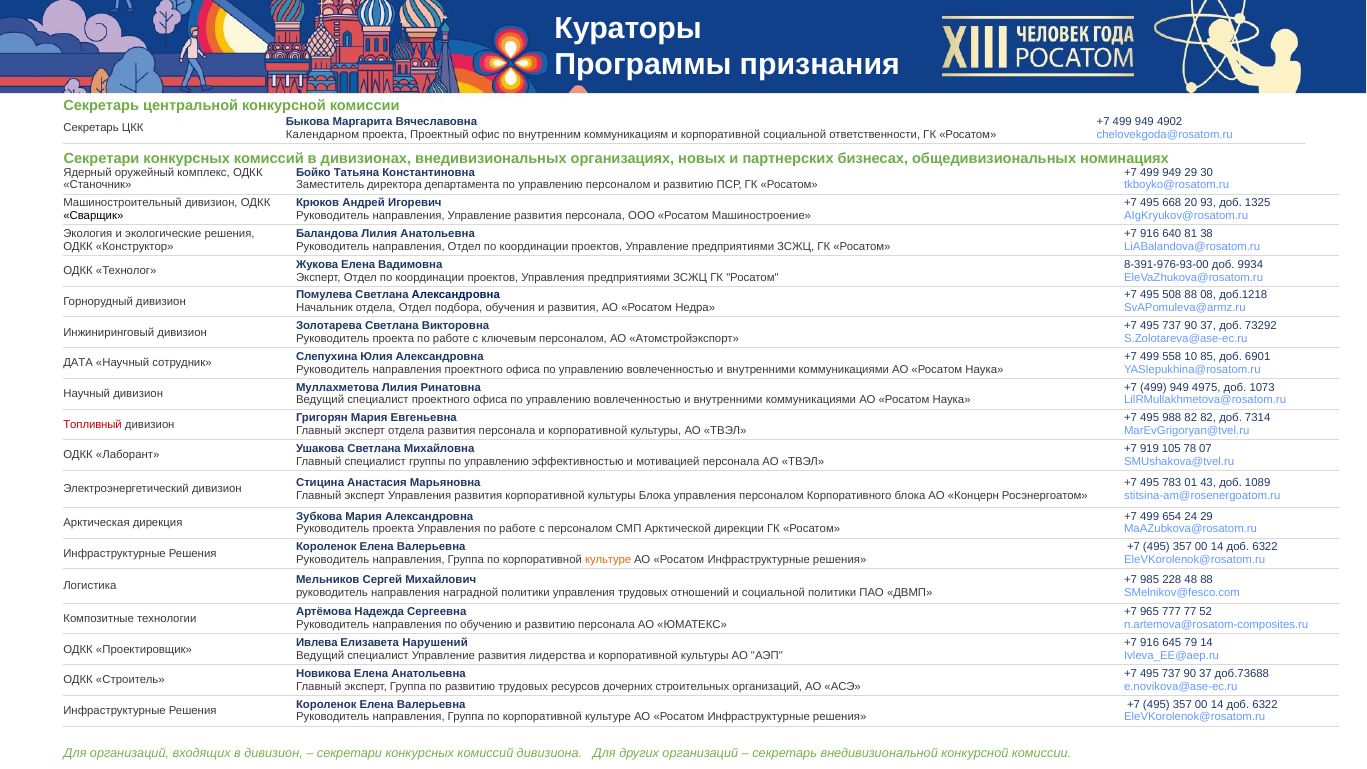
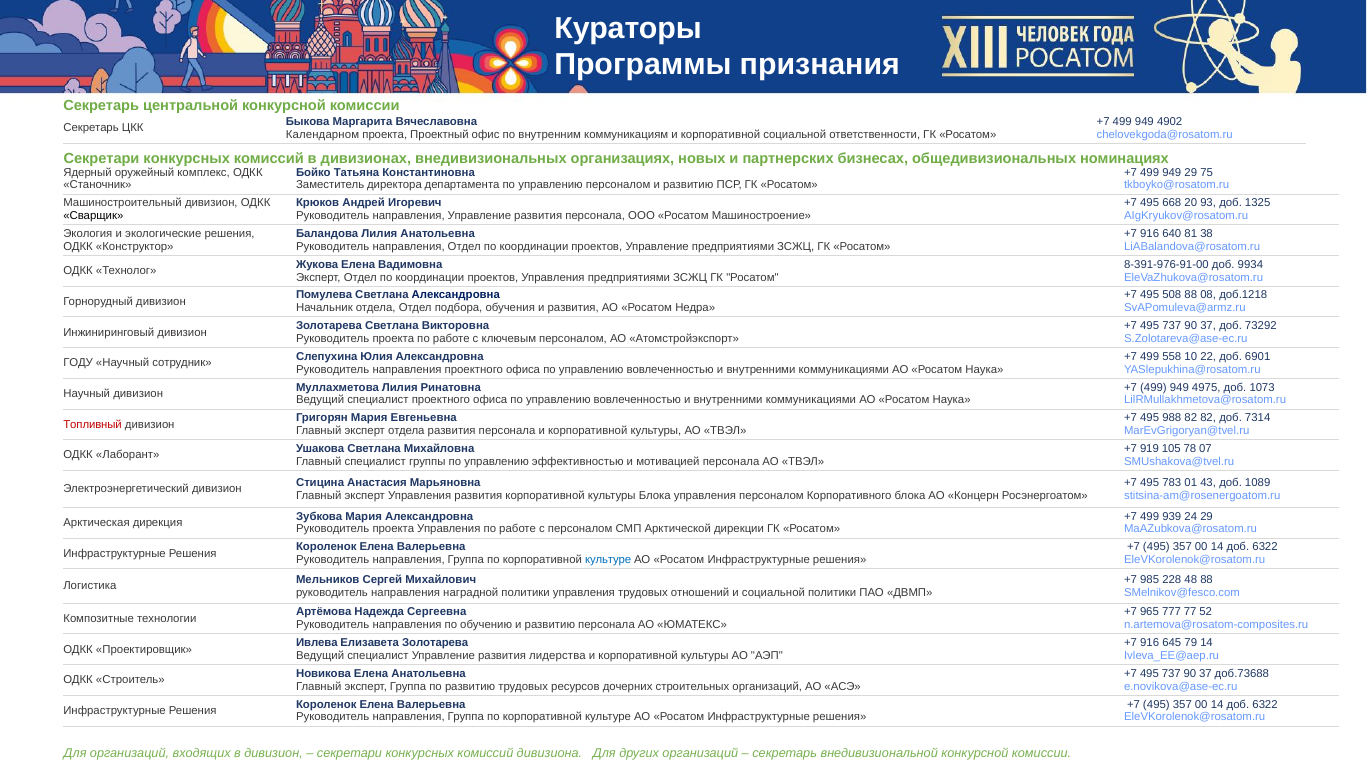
30: 30 -> 75 (1207, 172)
8-391-976-93-00: 8-391-976-93-00 -> 8-391-976-91-00 (1166, 265)
85: 85 -> 22 (1208, 357)
ДАТА: ДАТА -> ГОДУ (78, 363)
654: 654 -> 939 (1172, 516)
культуре colour: orange -> blue (608, 560)
Елизавета Нарушений: Нарушений -> Золотарева (435, 643)
